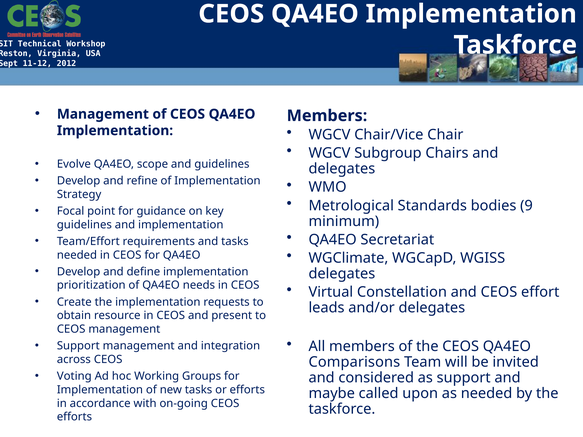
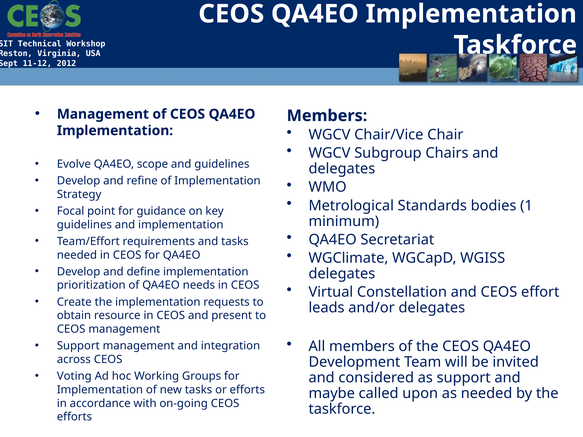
9: 9 -> 1 (526, 206)
Comparisons: Comparisons -> Development (354, 362)
